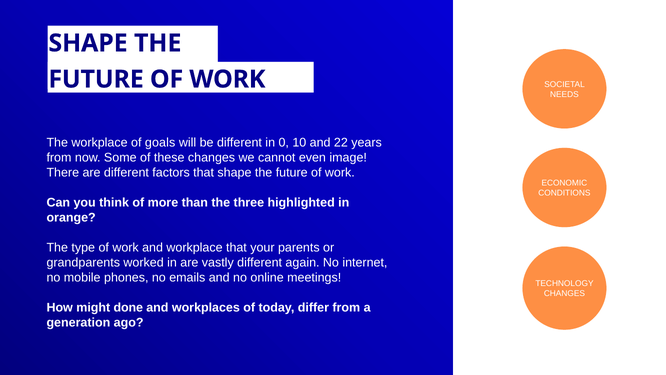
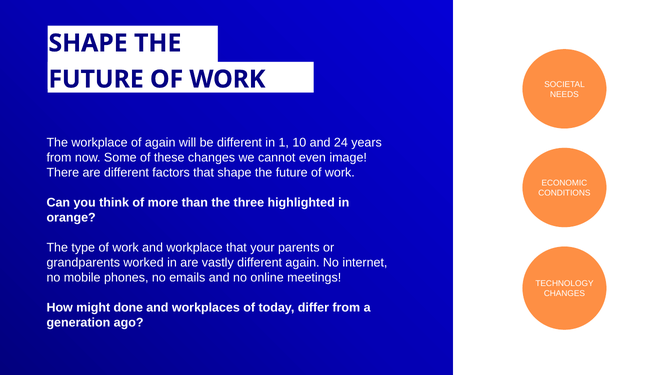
of goals: goals -> again (160, 142)
0: 0 -> 1 (284, 142)
22: 22 -> 24 (341, 142)
